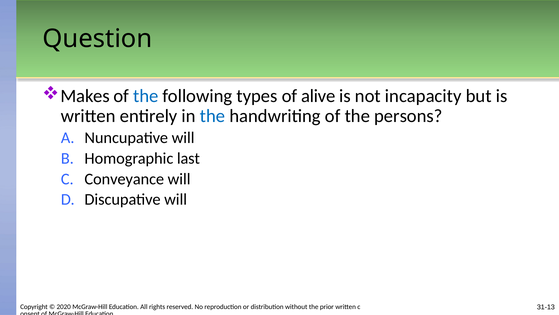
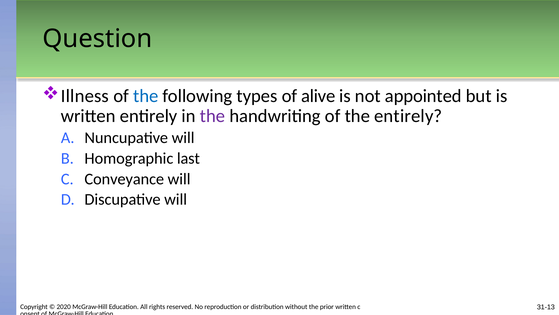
Makes: Makes -> Illness (85, 96)
incapacity: incapacity -> appointed (423, 96)
the colour: blue -> purple (213, 116)
the persons: persons -> entirely (408, 116)
